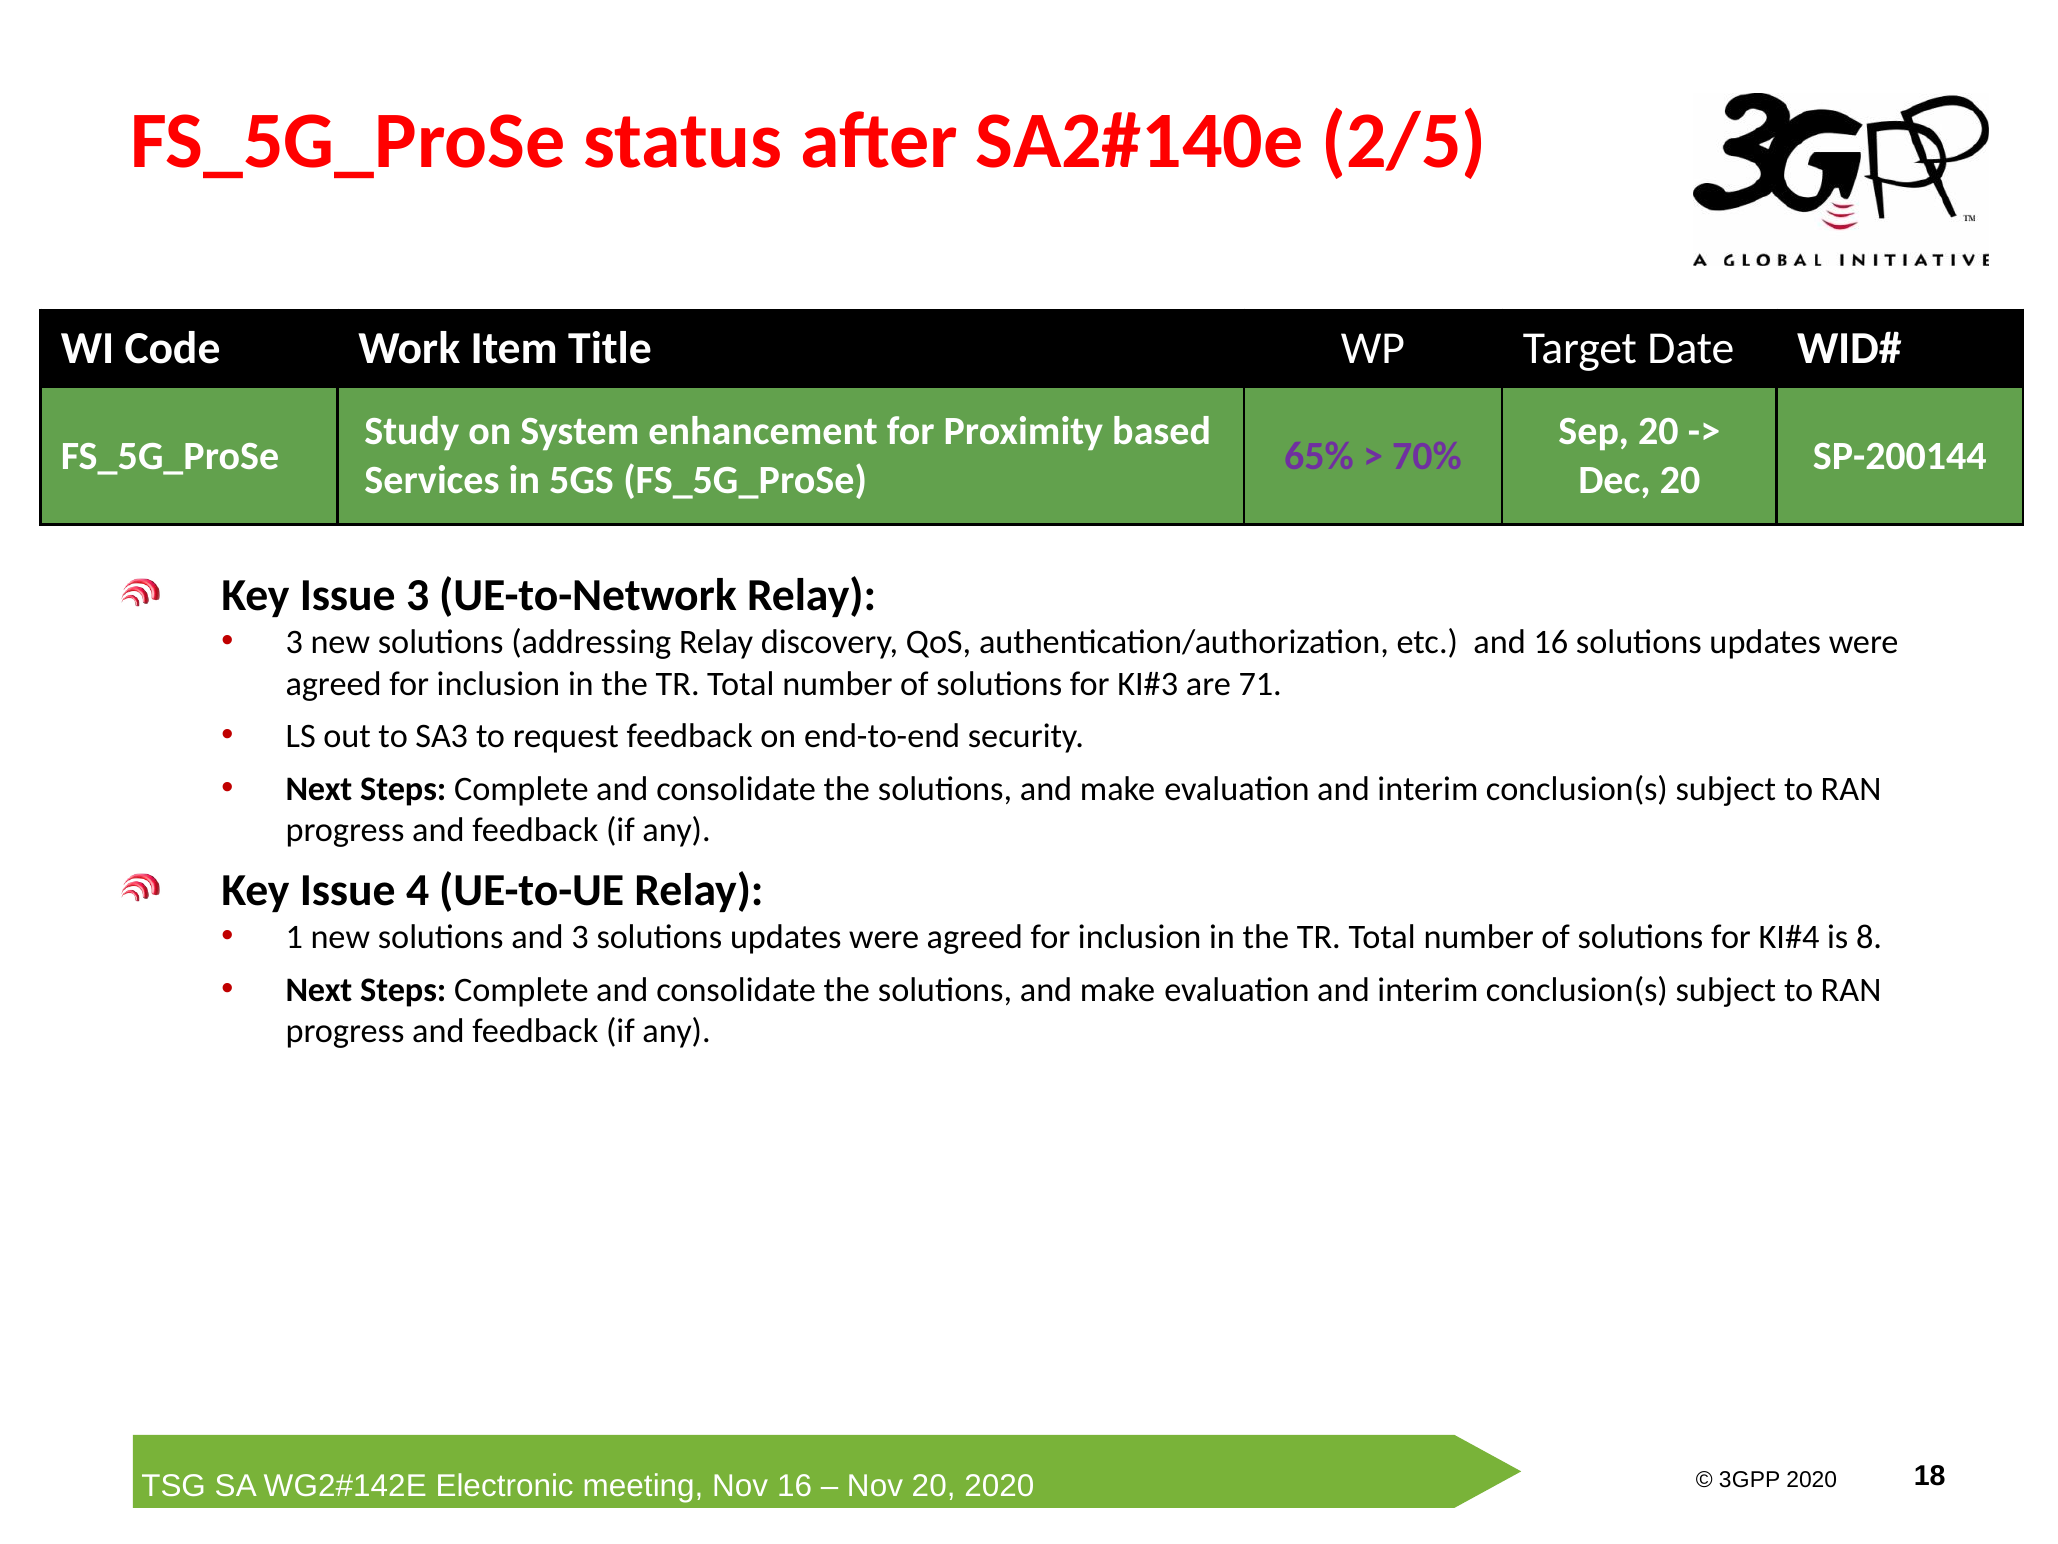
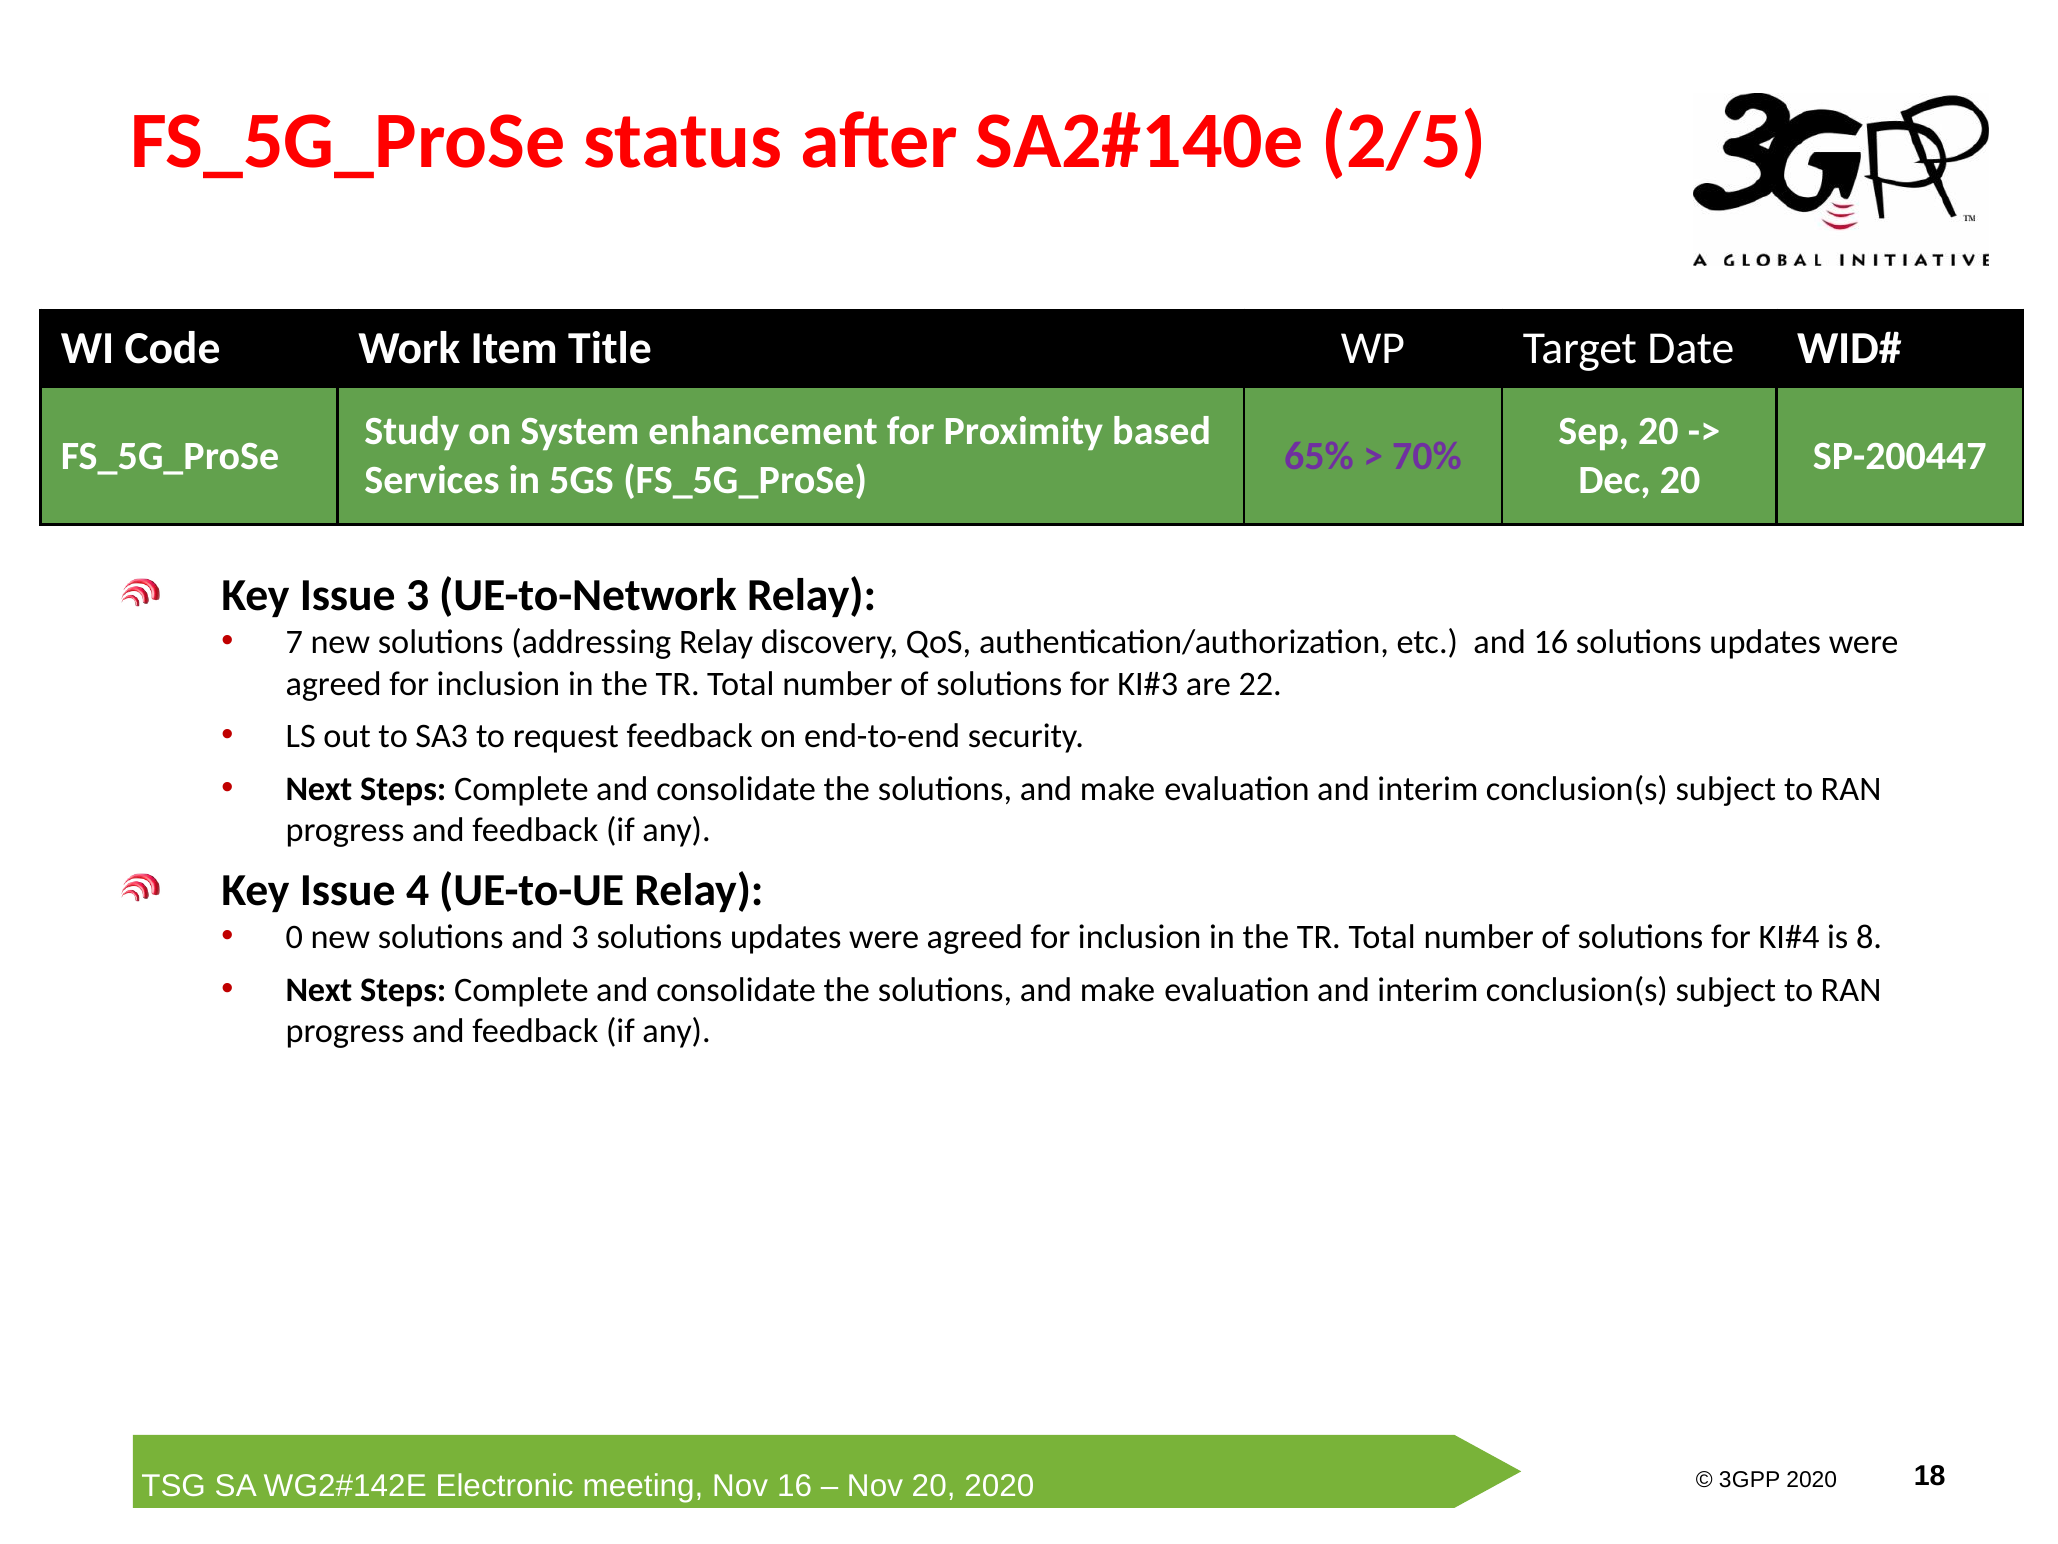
SP-200144: SP-200144 -> SP-200447 (1900, 456)
3: 3 -> 7 (294, 642)
71: 71 -> 22 (1260, 683)
1: 1 -> 0 (294, 937)
